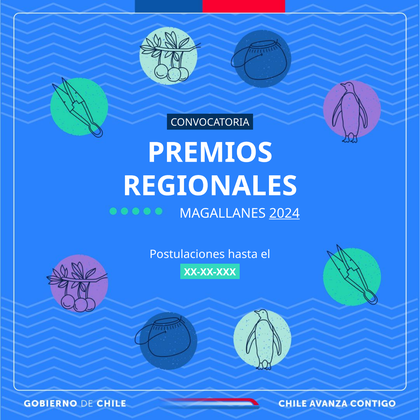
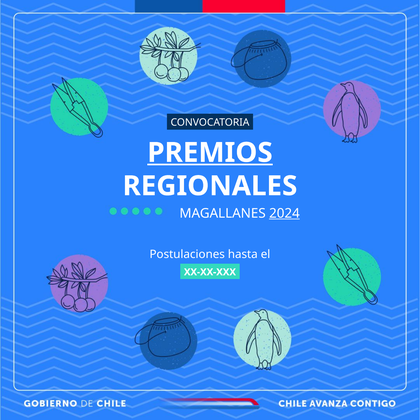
PREMIOS underline: none -> present (210, 153)
